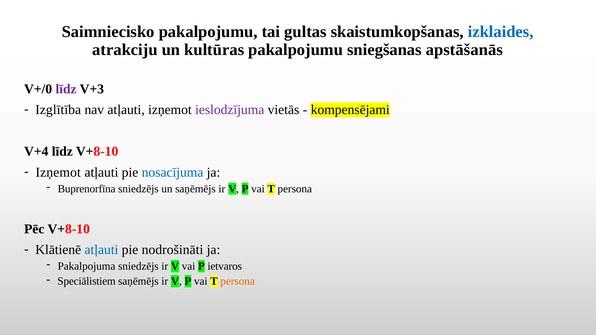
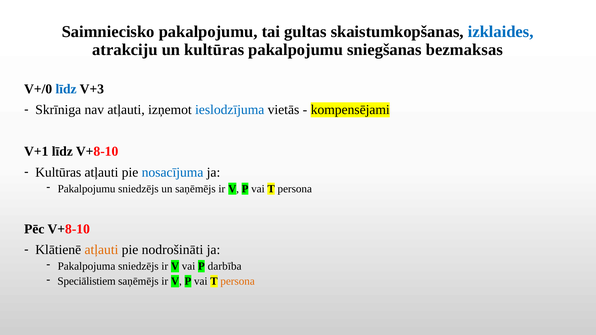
apstāšanās: apstāšanās -> bezmaksas (464, 50)
līdz colour: purple -> blue (66, 89)
Izglītība: Izglītība -> Skrīniga (58, 110)
ieslodzījuma colour: purple -> blue (230, 110)
V+4: V+4 -> V+1 (36, 152)
Izņemot: Izņemot -> Kultūras (58, 172)
Buprenorfīna: Buprenorfīna -> Pakalpojumu (87, 189)
atļauti colour: blue -> orange (101, 250)
ietvaros: ietvaros -> darbība (225, 266)
